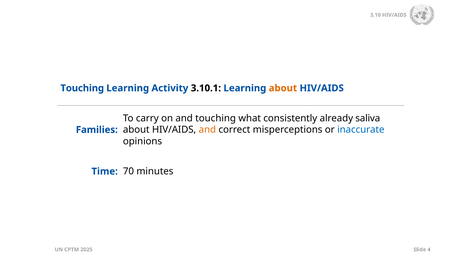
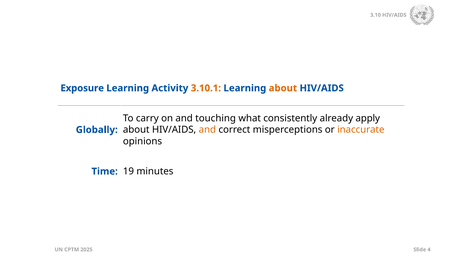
Touching: Touching -> Exposure (82, 88)
3.10.1 colour: black -> orange (206, 88)
saliva: saliva -> apply (368, 118)
inaccurate colour: blue -> orange (361, 130)
Families: Families -> Globally (97, 130)
70: 70 -> 19 (128, 171)
